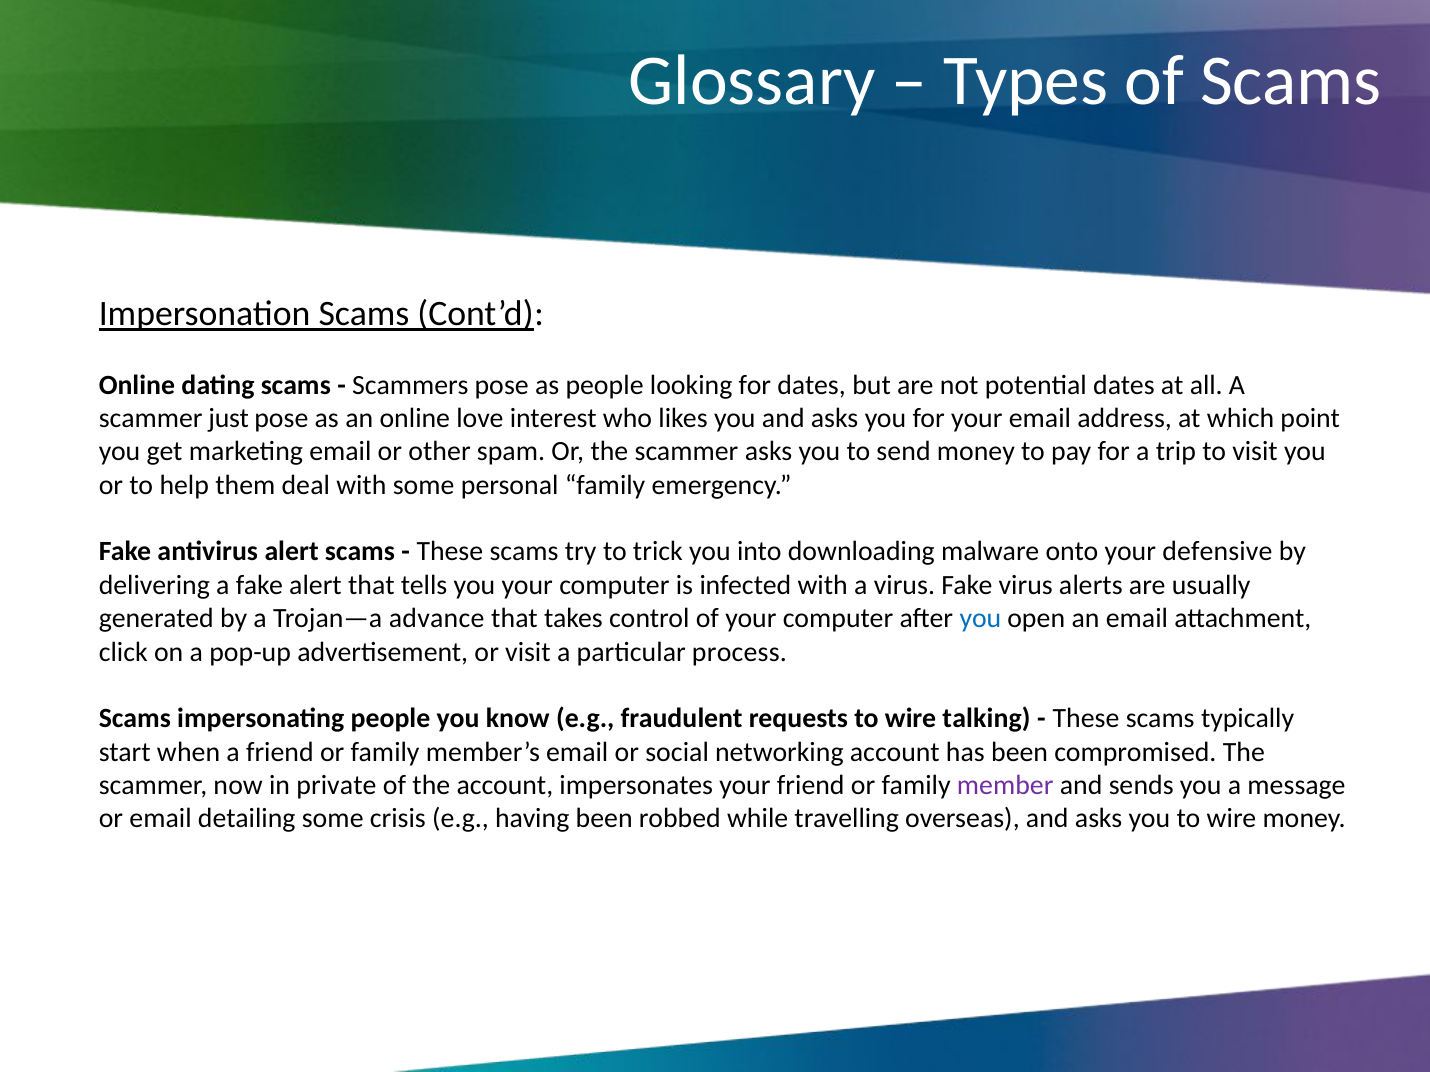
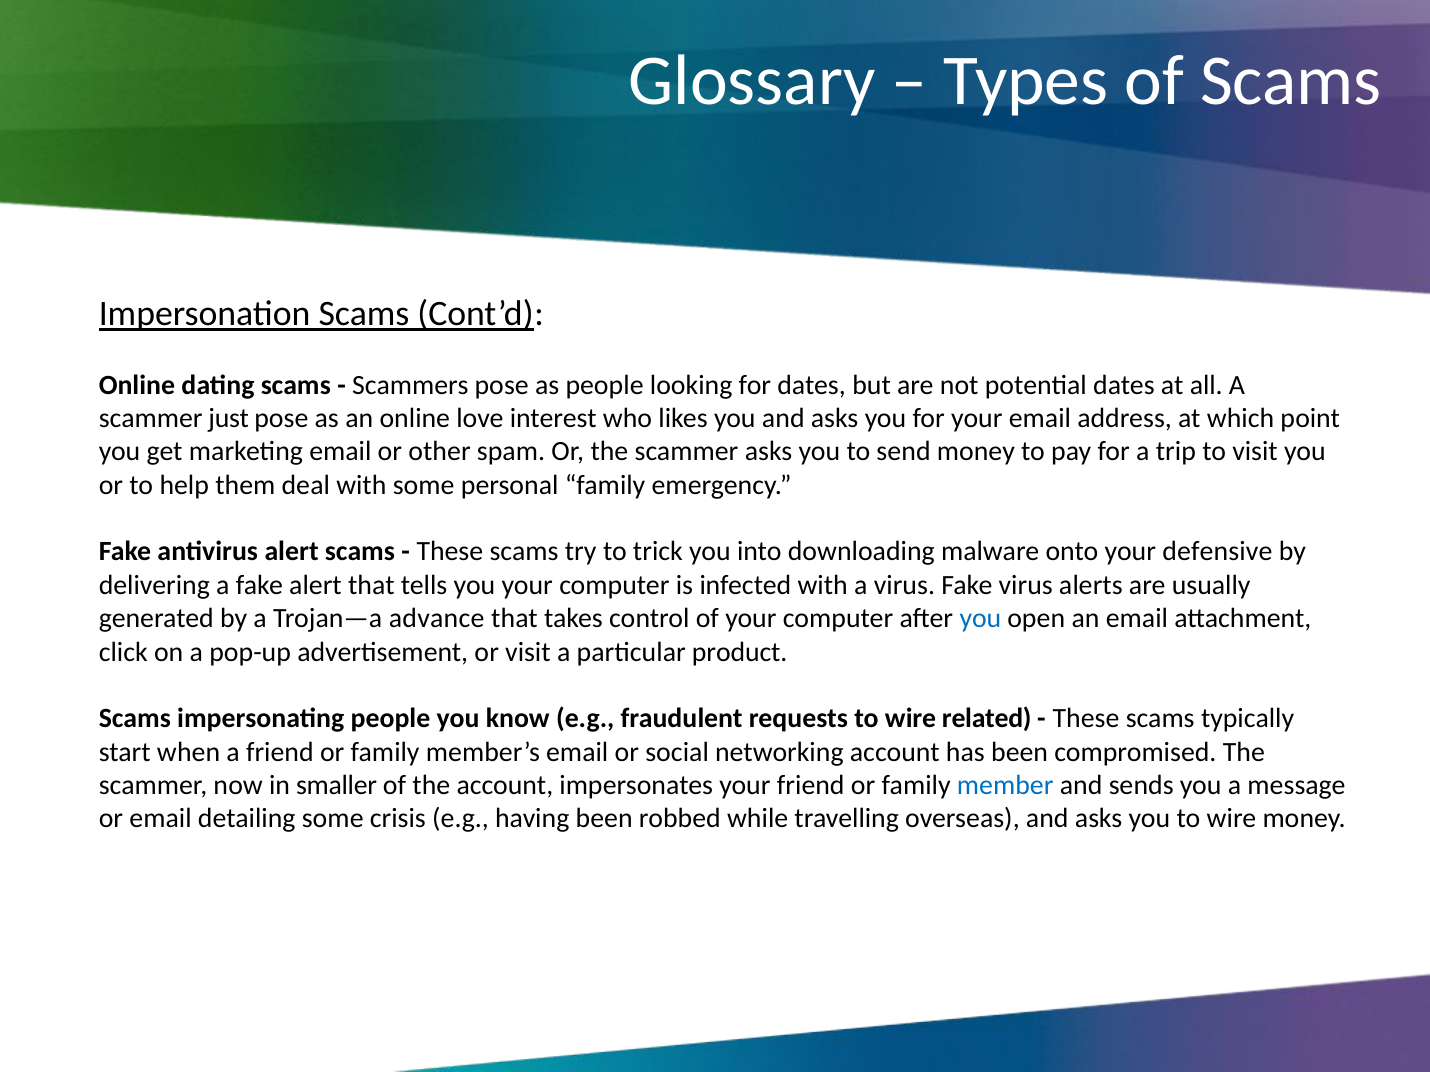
process: process -> product (740, 652)
talking: talking -> related (987, 719)
private: private -> smaller (337, 786)
member colour: purple -> blue (1005, 786)
